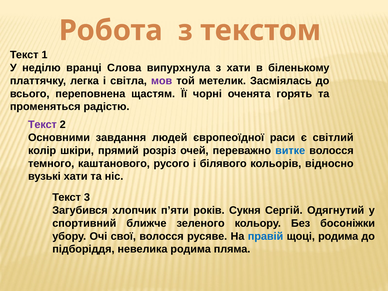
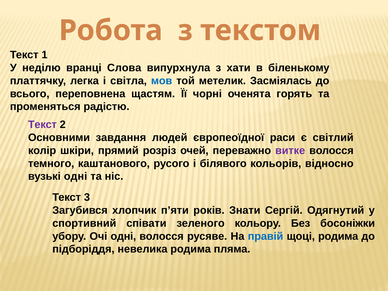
мов colour: purple -> blue (162, 81)
витке colour: blue -> purple (290, 151)
вузькі хати: хати -> одні (76, 176)
Сукня: Сукня -> Знати (245, 210)
ближче: ближче -> співати (146, 223)
Очі свої: свої -> одні (123, 236)
